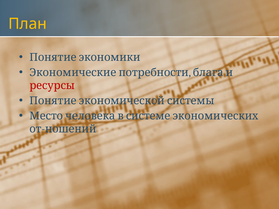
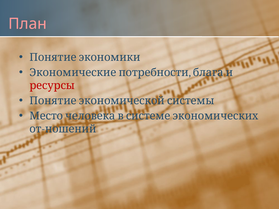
План colour: yellow -> pink (28, 24)
